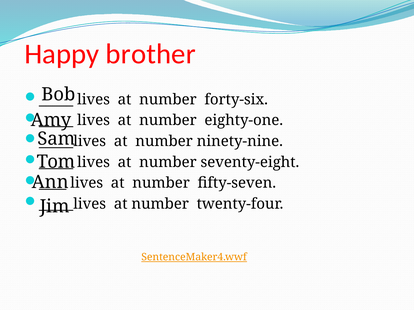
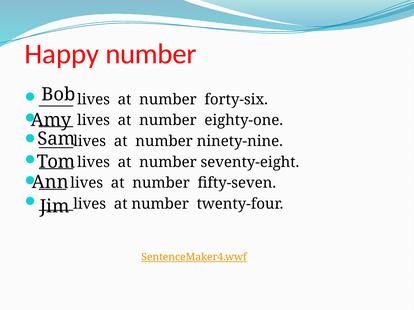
Happy brother: brother -> number (151, 54)
